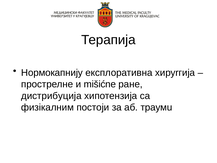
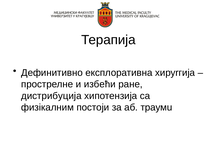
Нормокапнију: Нормокапнију -> Дефинитивно (52, 73)
mišićne: mišićne -> избећи (100, 84)
